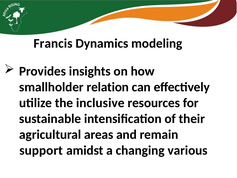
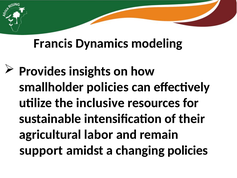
smallholder relation: relation -> policies (108, 87)
areas: areas -> labor (99, 134)
changing various: various -> policies (188, 150)
